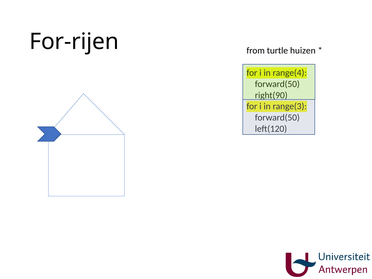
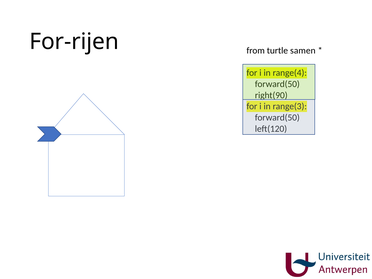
huizen: huizen -> samen (303, 51)
